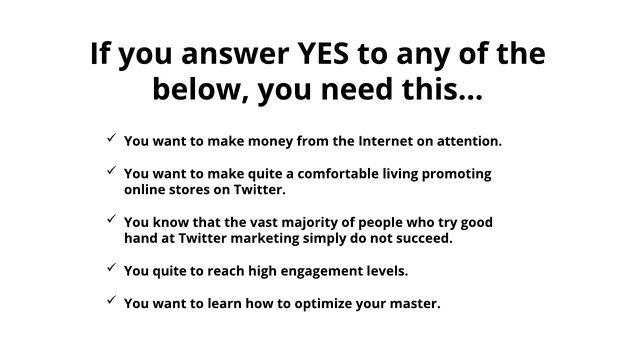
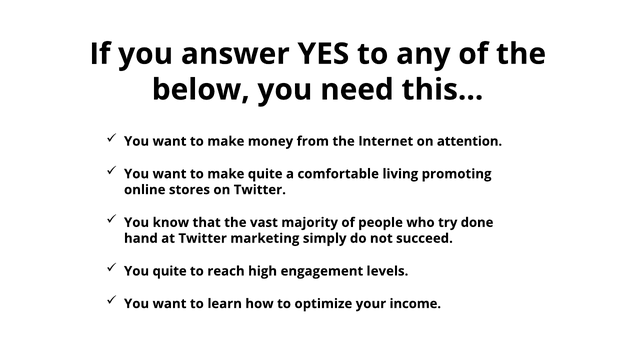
good: good -> done (477, 223)
master: master -> income (415, 304)
